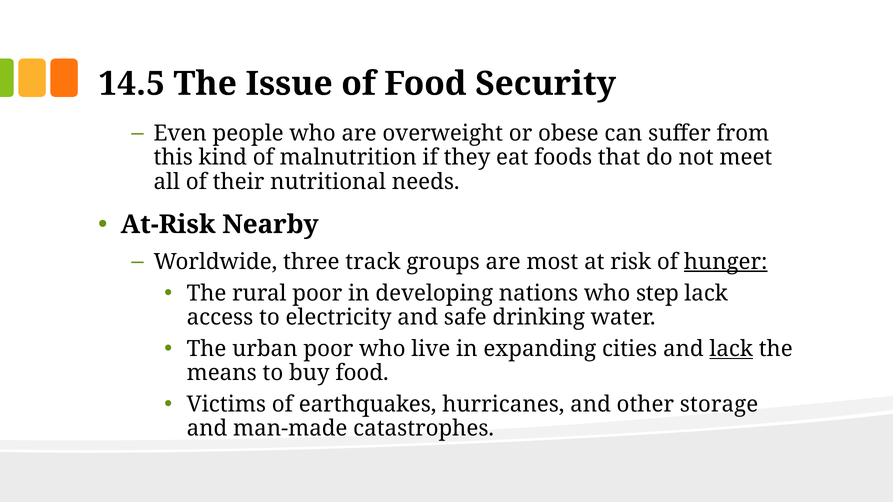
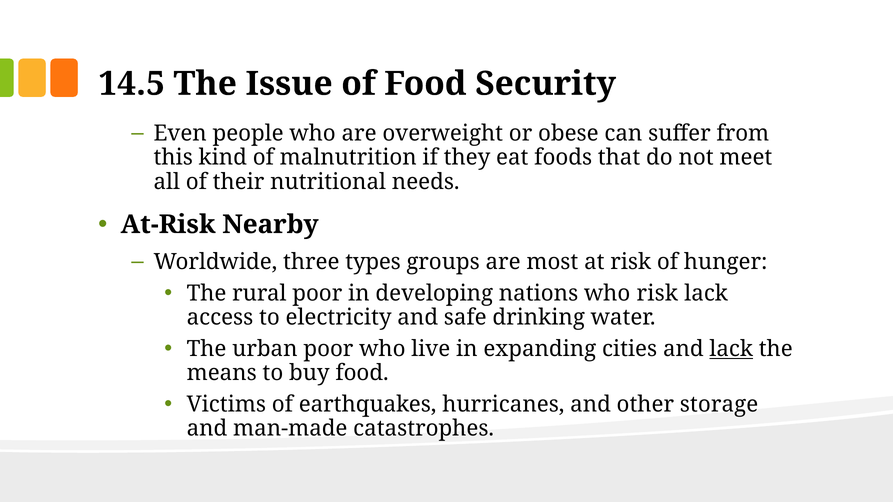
track: track -> types (373, 262)
hunger underline: present -> none (726, 262)
who step: step -> risk (657, 294)
